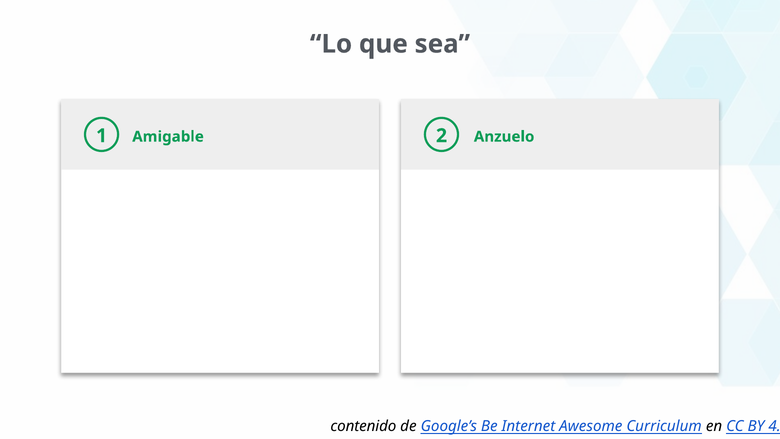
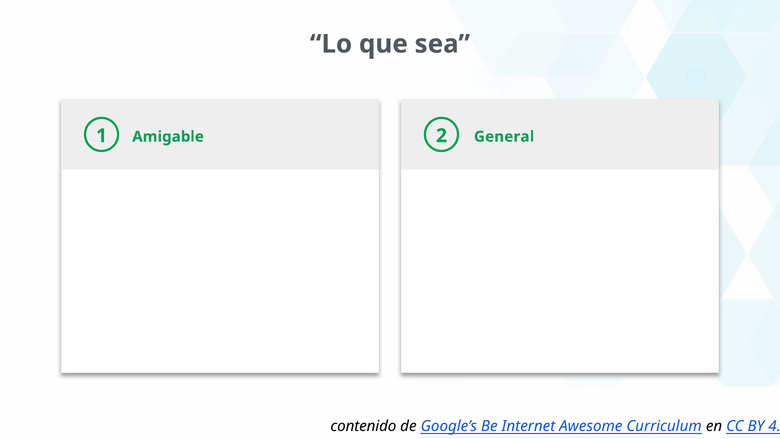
Anzuelo: Anzuelo -> General (504, 137)
